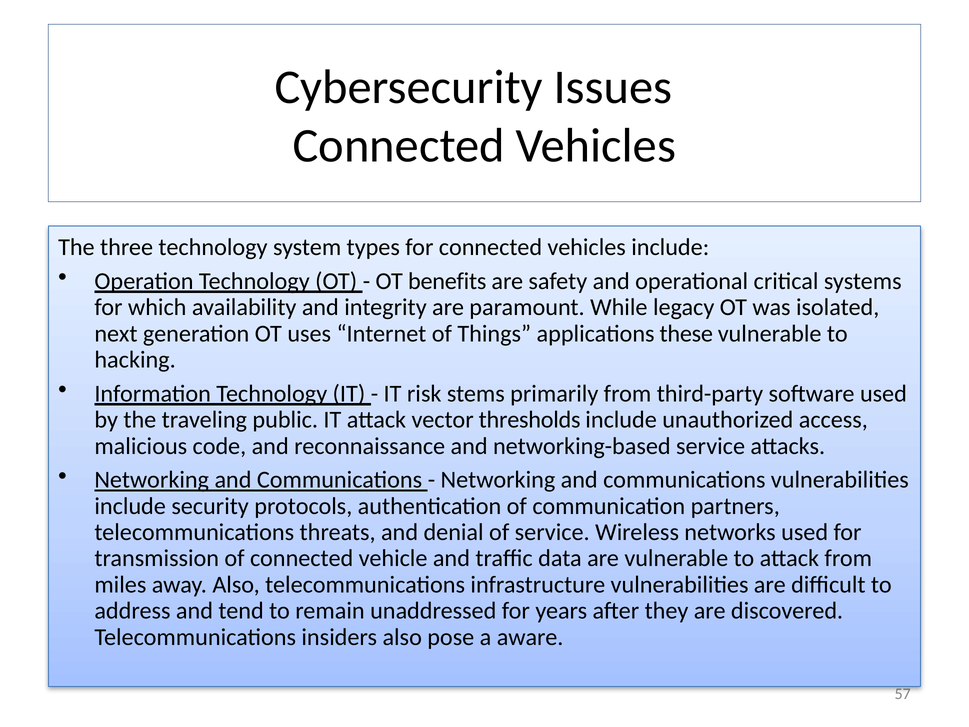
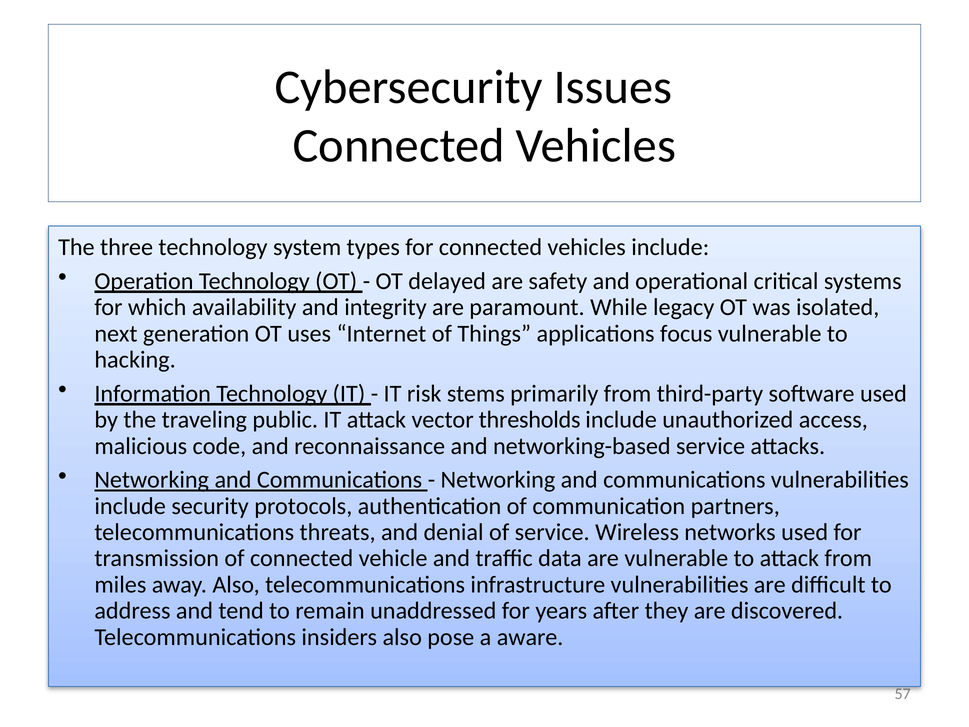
benefits: benefits -> delayed (447, 281)
these: these -> focus (686, 333)
